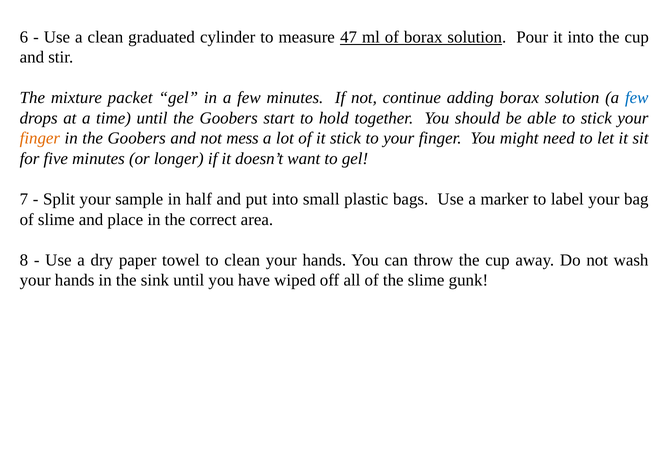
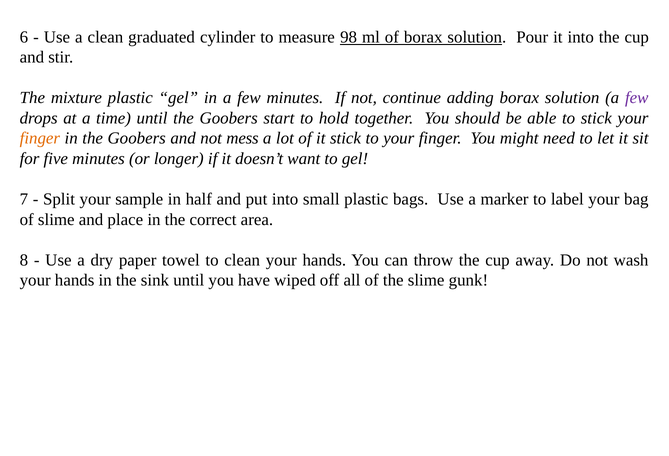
47: 47 -> 98 (349, 37)
mixture packet: packet -> plastic (130, 98)
few colour: blue -> purple (637, 98)
